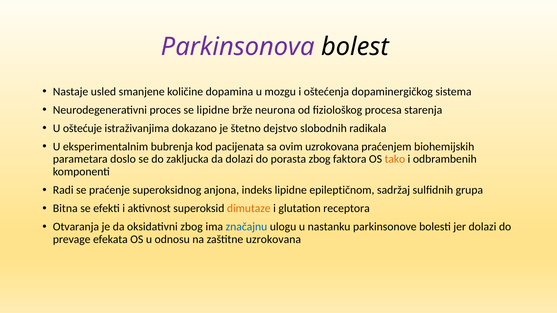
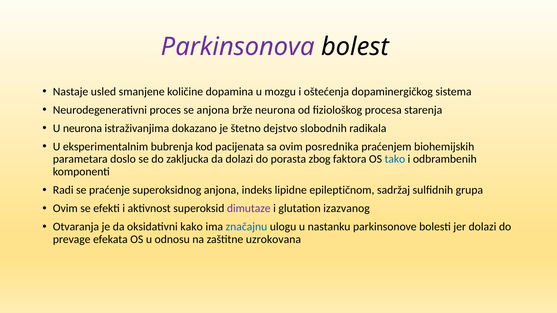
se lipidne: lipidne -> anjona (213, 110)
U oštećuje: oštećuje -> neurona (82, 128)
ovim uzrokovana: uzrokovana -> posrednika (332, 147)
tako colour: orange -> blue (395, 159)
Bitna: Bitna -> Ovim (65, 209)
dimutaze colour: orange -> purple (249, 209)
receptora: receptora -> izazvanog (347, 209)
oksidativni zbog: zbog -> kako (192, 227)
